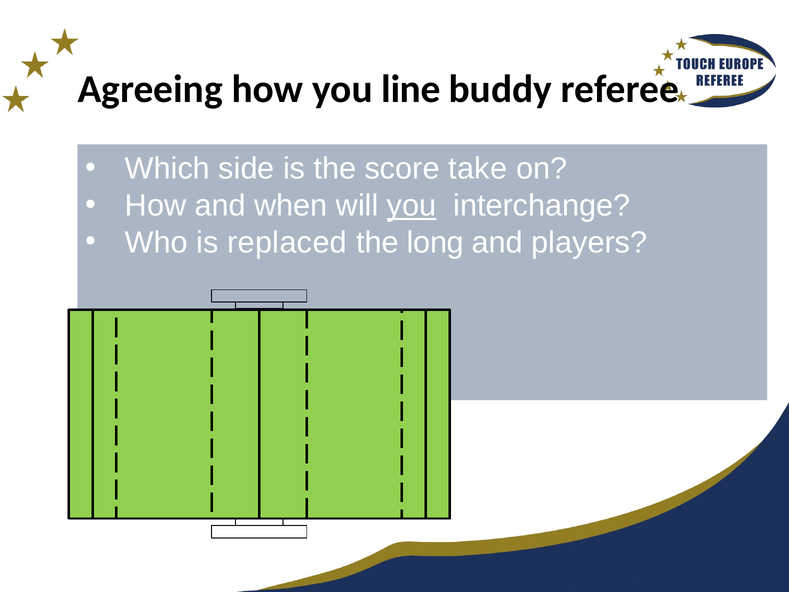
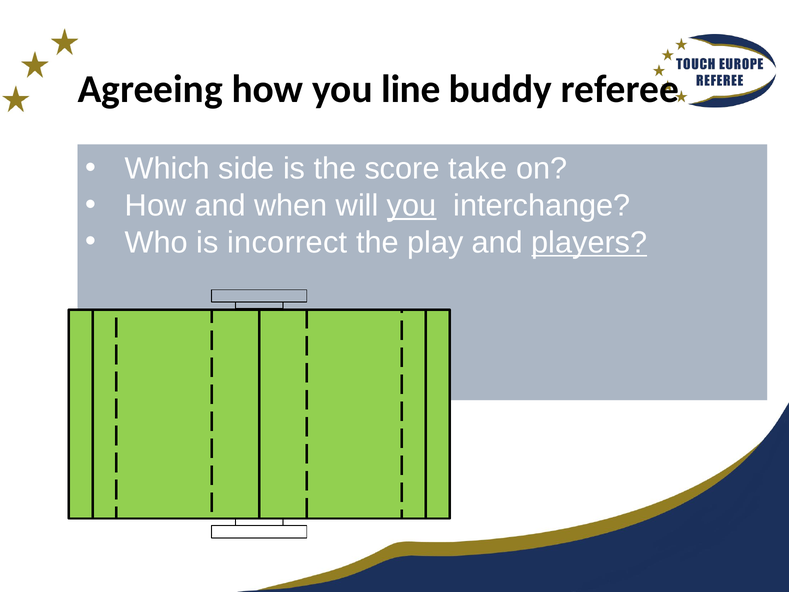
replaced: replaced -> incorrect (287, 242)
long: long -> play (435, 242)
players underline: none -> present (589, 242)
